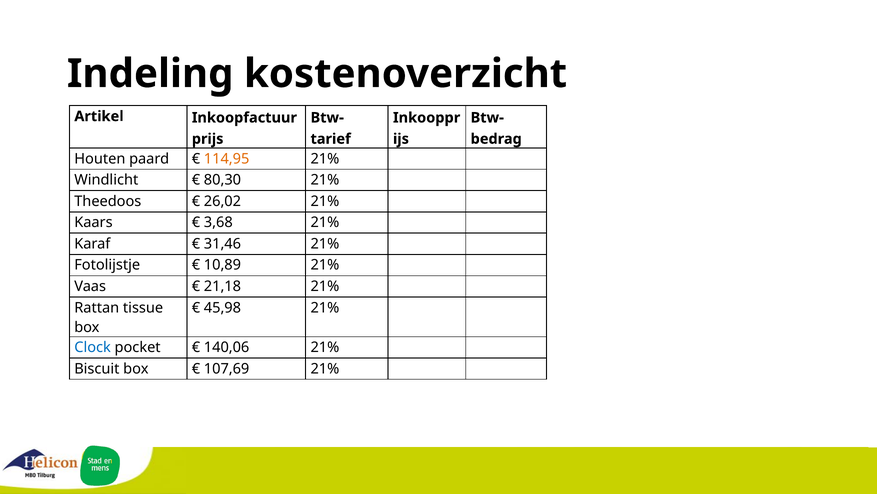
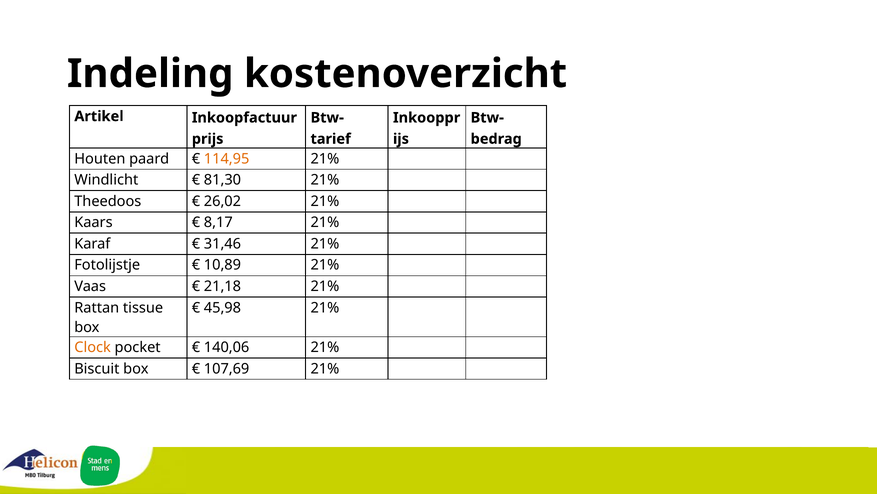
80,30: 80,30 -> 81,30 (222, 180)
3,68: 3,68 -> 8,17 (218, 222)
Clock colour: blue -> orange (93, 347)
